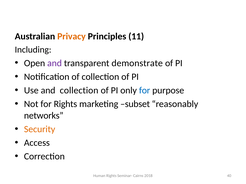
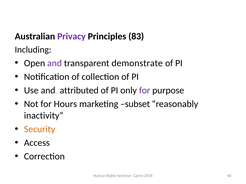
Privacy colour: orange -> purple (71, 36)
11: 11 -> 83 (136, 36)
and collection: collection -> attributed (79, 91)
for colour: blue -> purple (145, 91)
for Rights: Rights -> Hours (65, 104)
networks: networks -> inactivity (44, 116)
